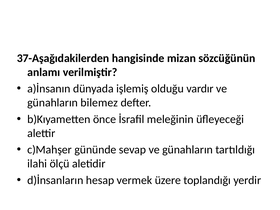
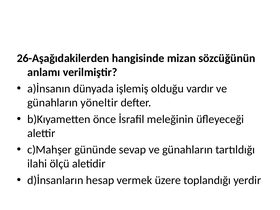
37-Aşağıdakilerden: 37-Aşağıdakilerden -> 26-Aşağıdakilerden (63, 58)
bilemez: bilemez -> yöneltir (99, 103)
